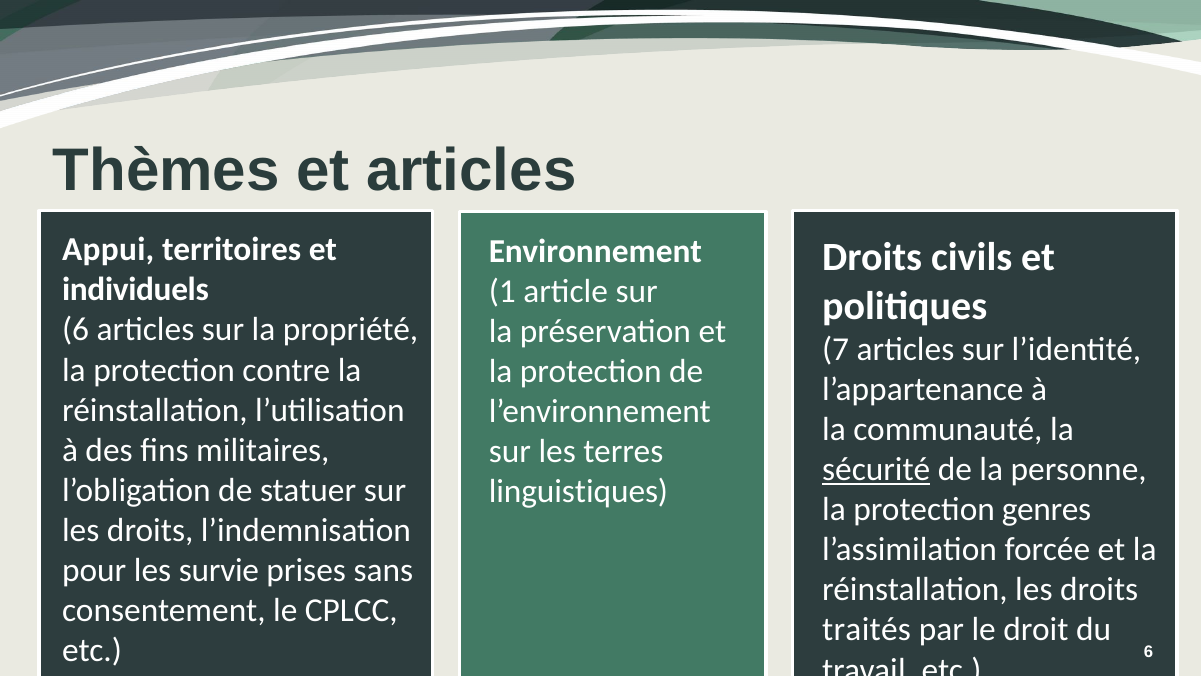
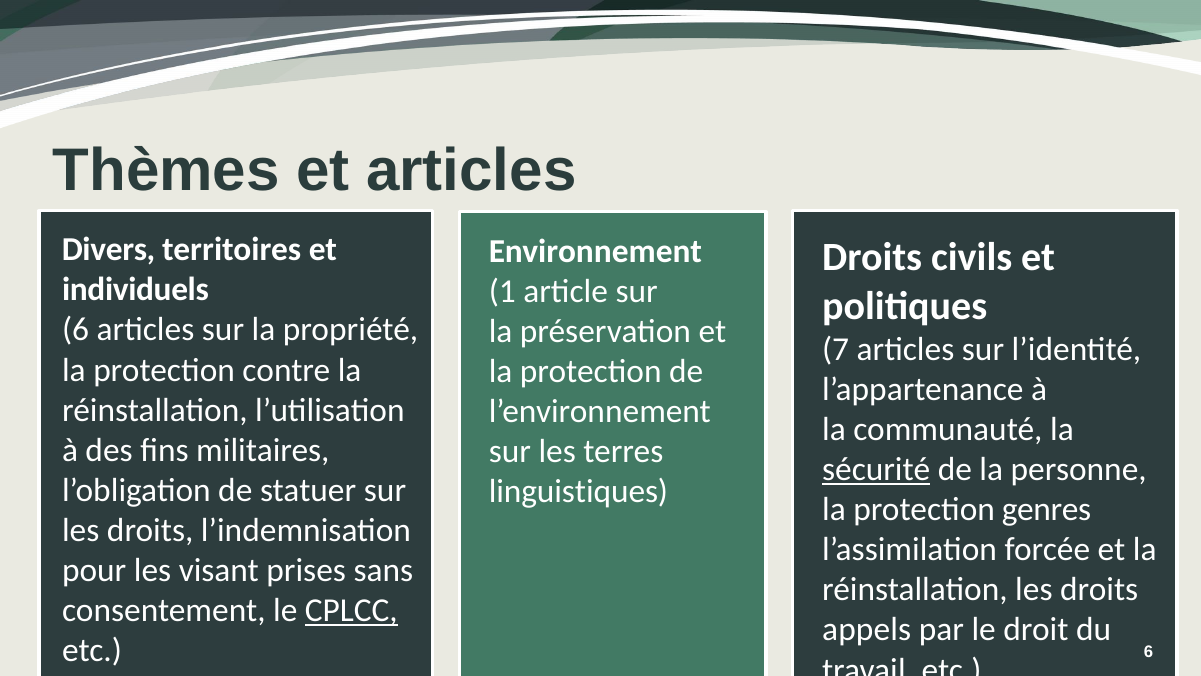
Appui: Appui -> Divers (109, 250)
survie: survie -> visant (219, 570)
CPLCC underline: none -> present (351, 610)
traités: traités -> appels (867, 630)
